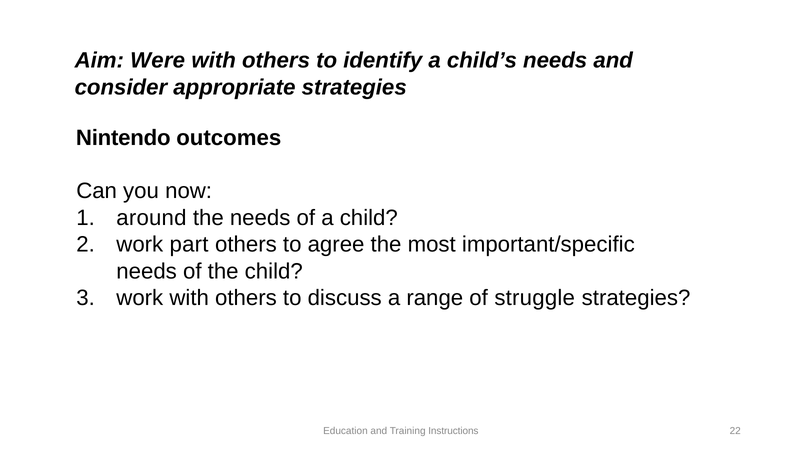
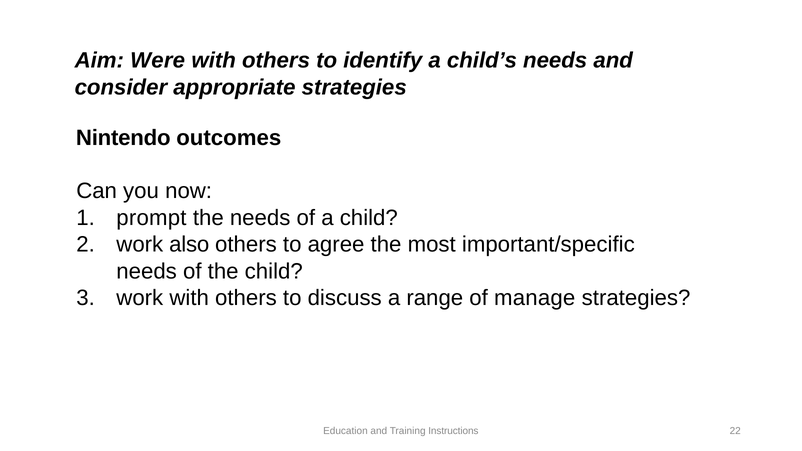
around: around -> prompt (151, 218)
part: part -> also (189, 245)
struggle: struggle -> manage (535, 298)
